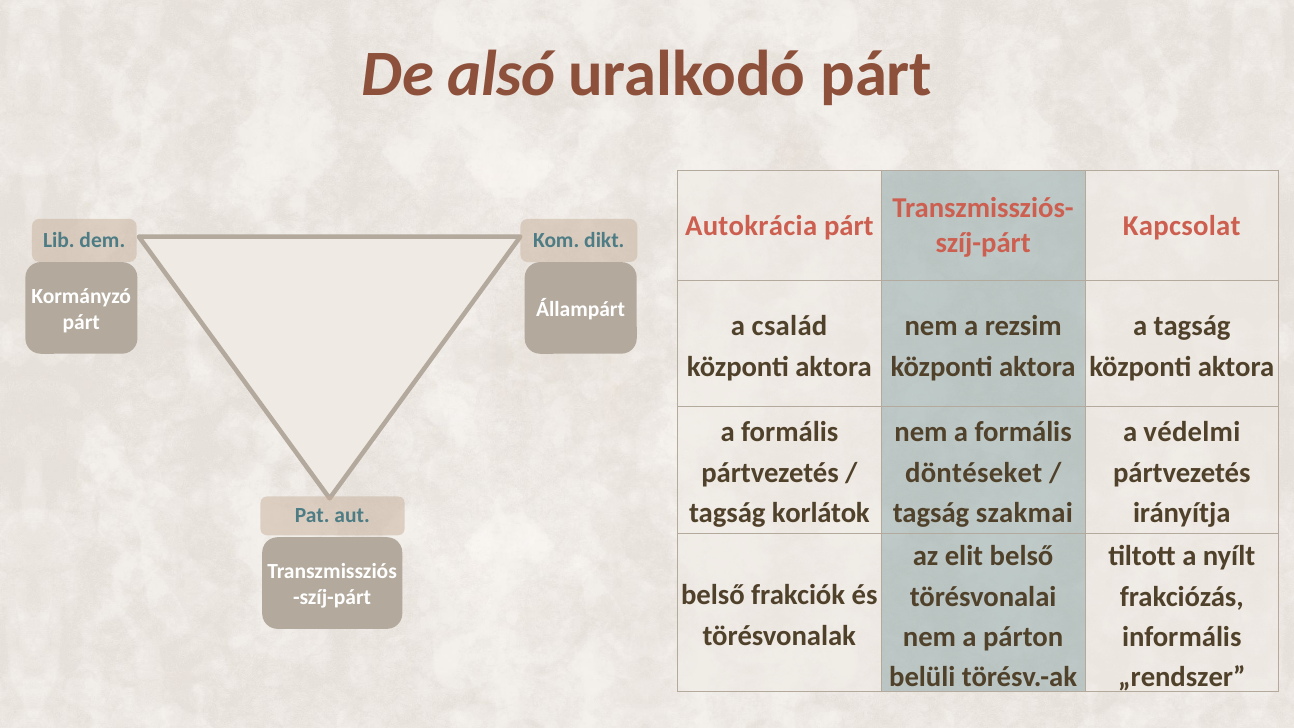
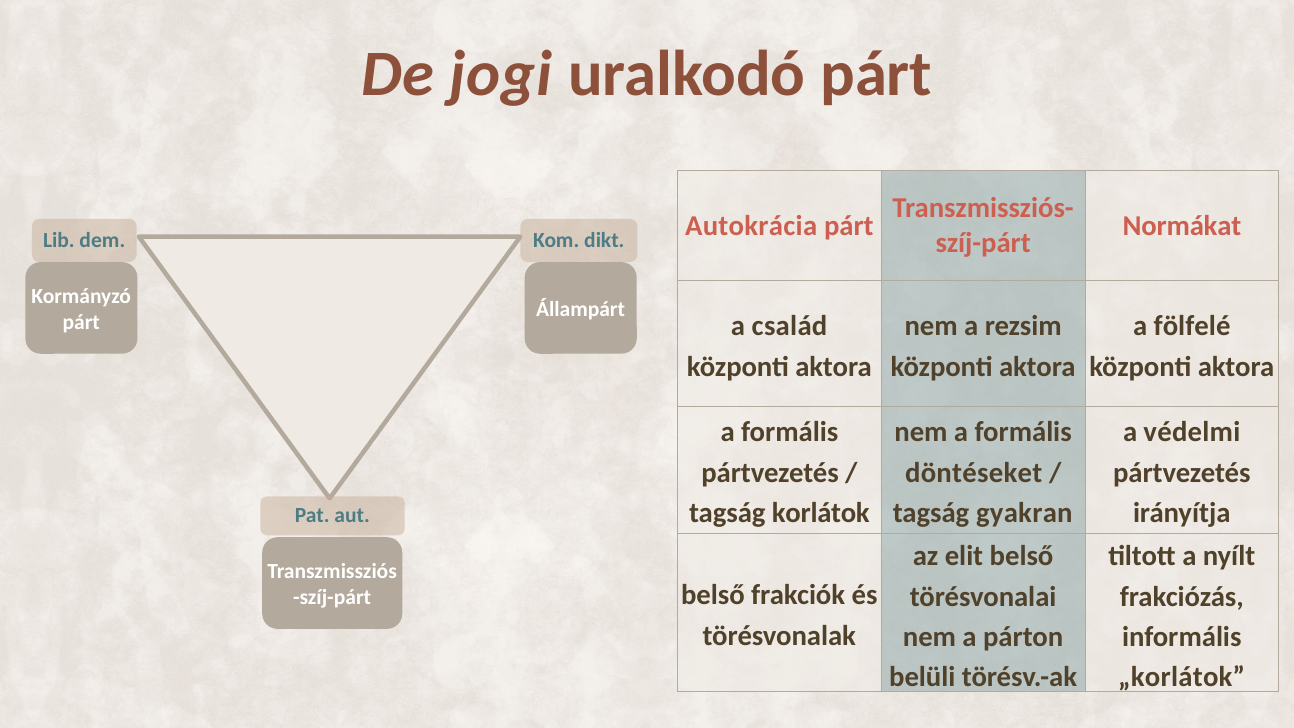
alsó: alsó -> jogi (501, 74)
Kapcsolat: Kapcsolat -> Normákat (1182, 226)
a tagság: tagság -> fölfelé (1192, 326)
szakmai: szakmai -> gyakran (1024, 513)
„rendszer: „rendszer -> „korlátok (1182, 677)
